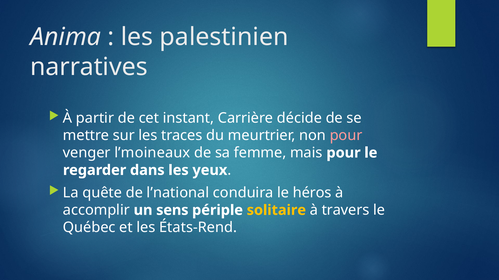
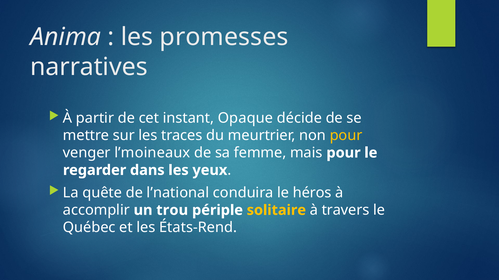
palestinien: palestinien -> promesses (224, 37)
Carrière: Carrière -> Opaque (245, 118)
pour colour: pink -> yellow (346, 136)
sens: sens -> trou (172, 211)
